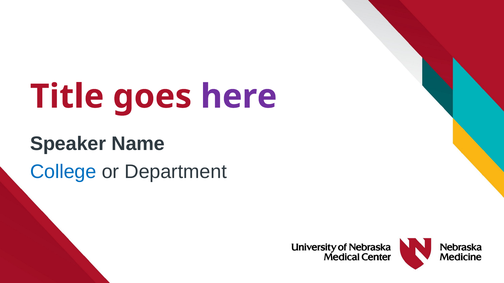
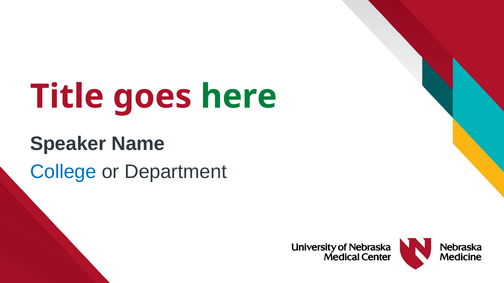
here colour: purple -> green (239, 97)
